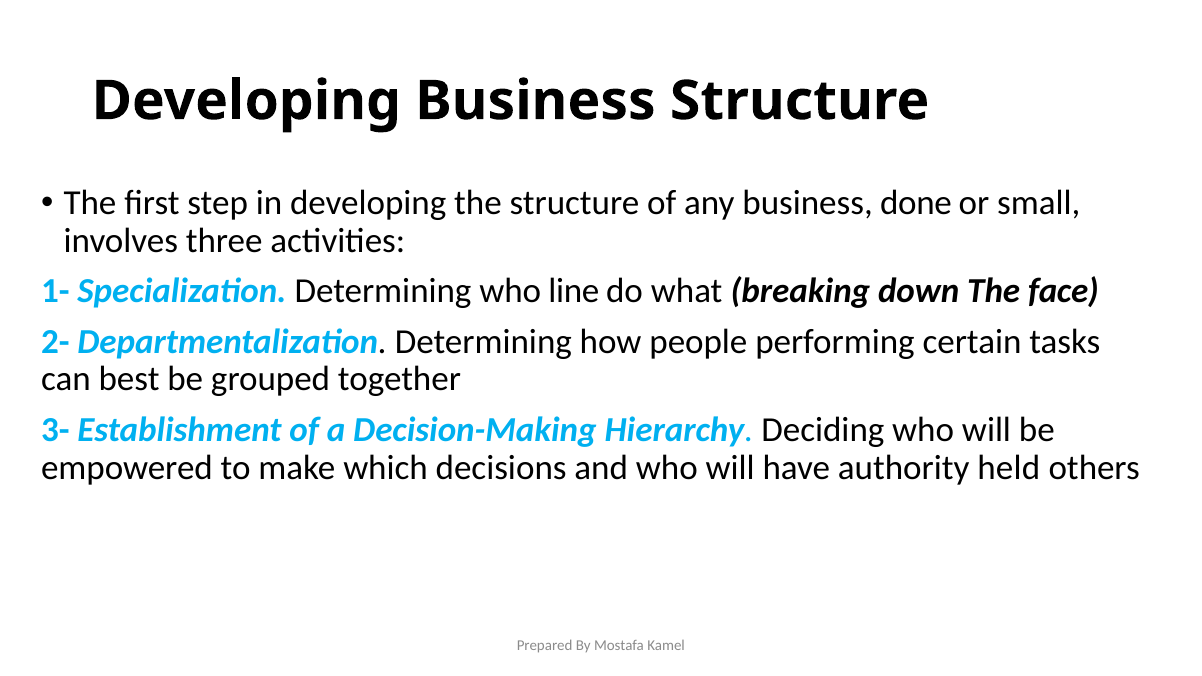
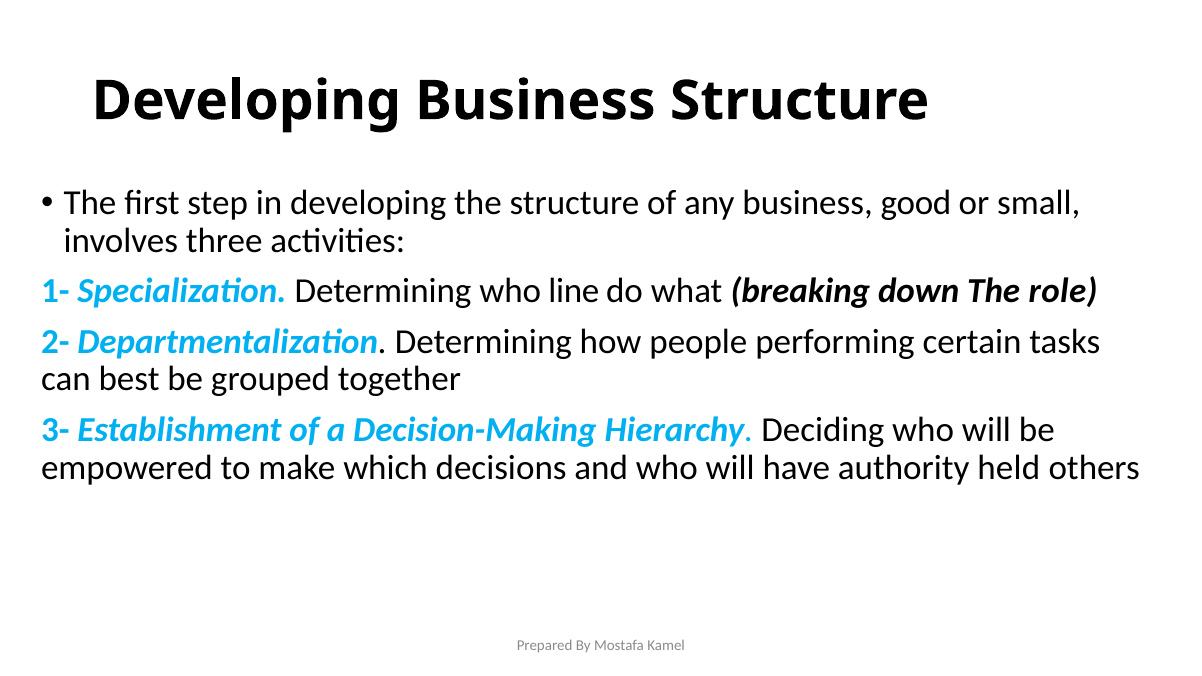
done: done -> good (916, 203)
face: face -> role (1063, 291)
